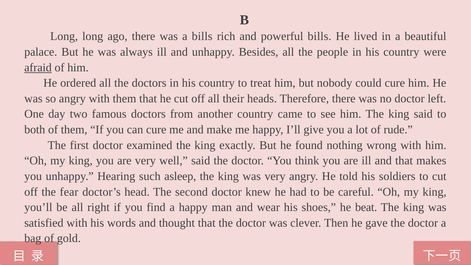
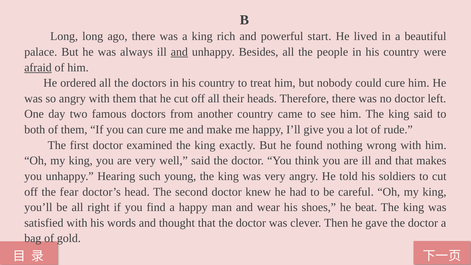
a bills: bills -> king (202, 36)
powerful bills: bills -> start (320, 36)
and underline: none -> present (179, 52)
asleep: asleep -> young (180, 176)
